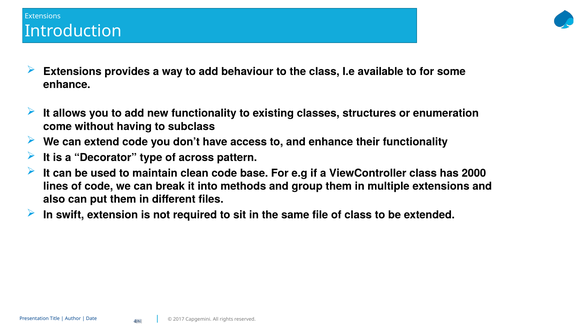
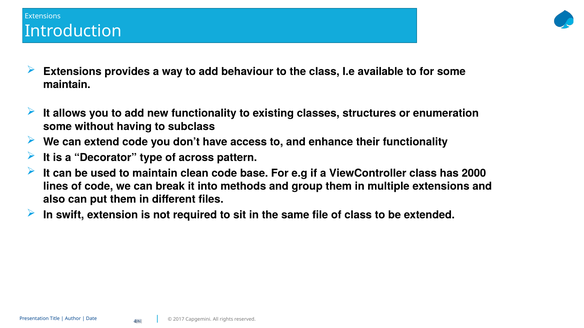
enhance: enhance -> maintain (67, 85)
come: come -> some (58, 127)
